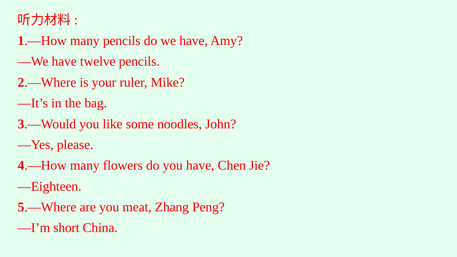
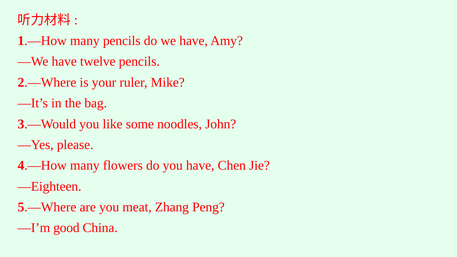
short: short -> good (66, 228)
